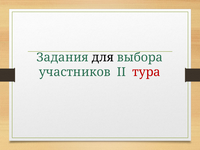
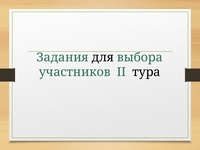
тура colour: red -> black (146, 72)
